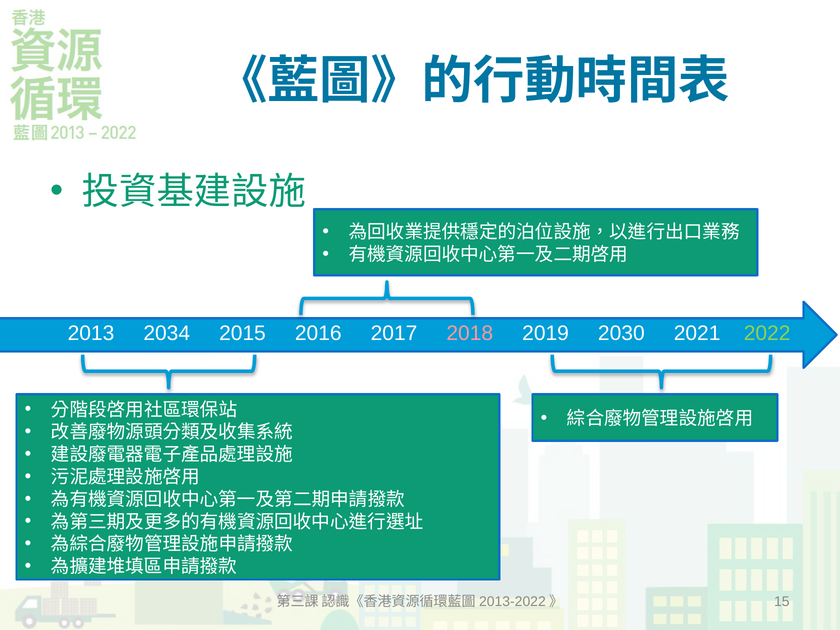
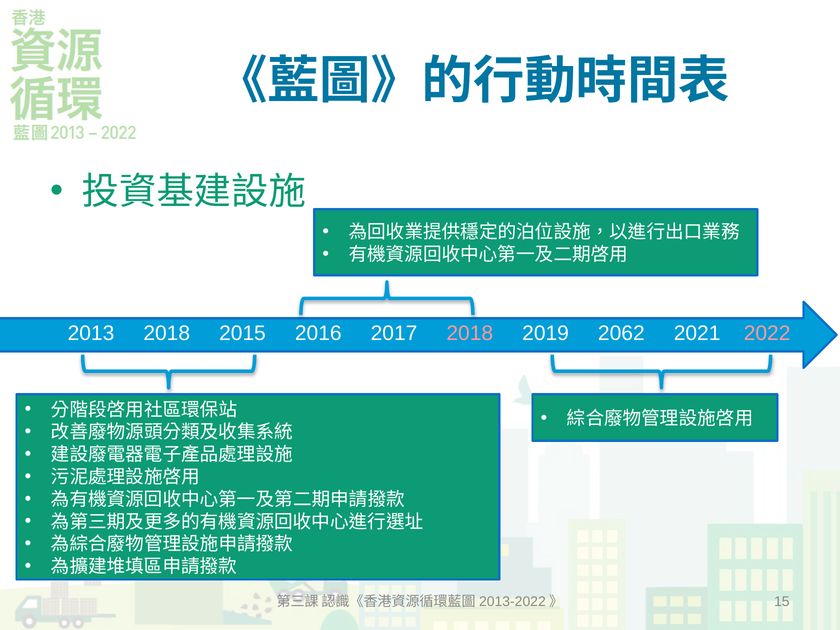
2013 2034: 2034 -> 2018 (167, 333)
2030: 2030 -> 2062 (621, 333)
2022 colour: light green -> pink (767, 333)
